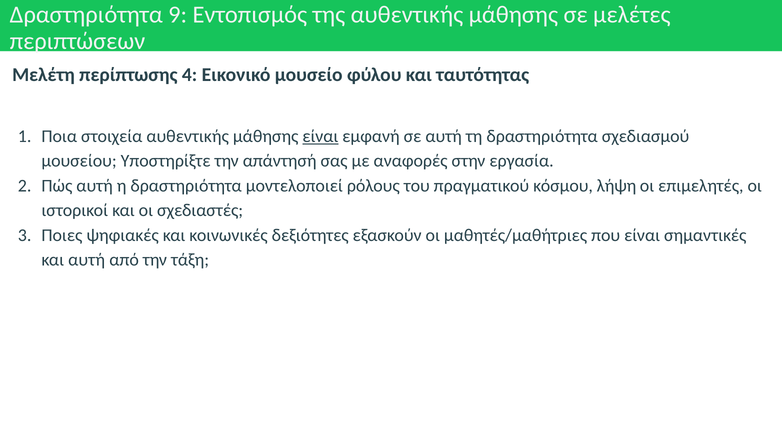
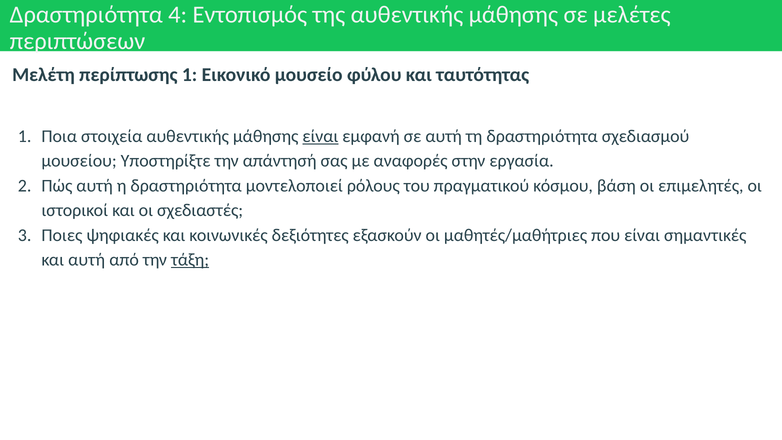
9: 9 -> 4 (178, 15)
περίπτωσης 4: 4 -> 1 (190, 75)
λήψη: λήψη -> βάση (616, 186)
τάξη underline: none -> present (190, 260)
